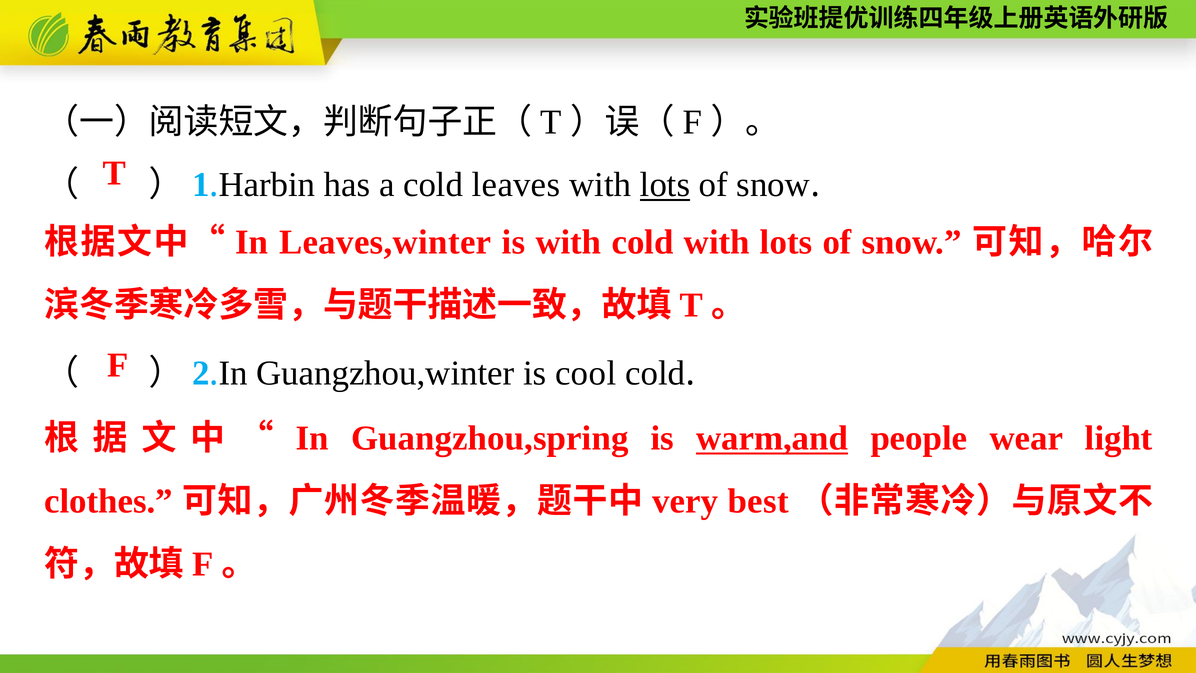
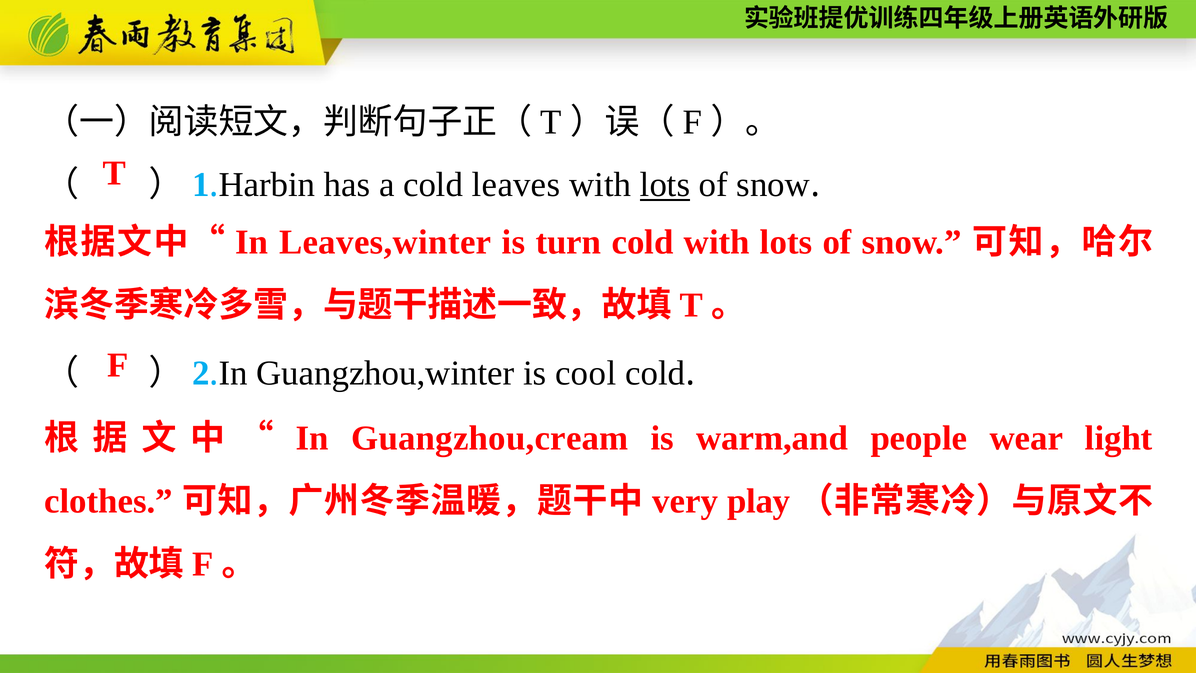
is with: with -> turn (568, 242)
Guangzhou,spring: Guangzhou,spring -> Guangzhou,cream (490, 438)
warm,and underline: present -> none (772, 438)
best: best -> play (759, 501)
